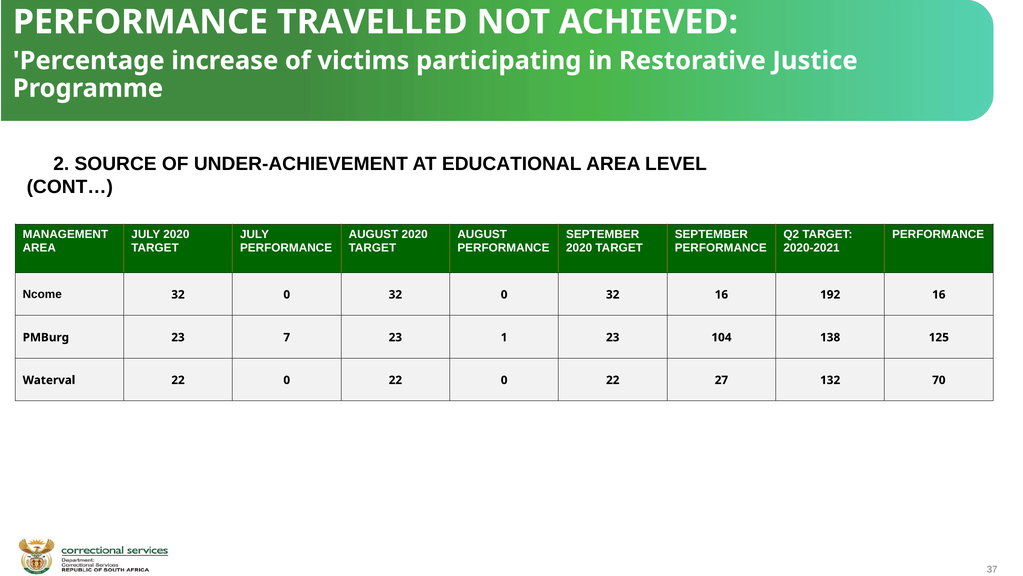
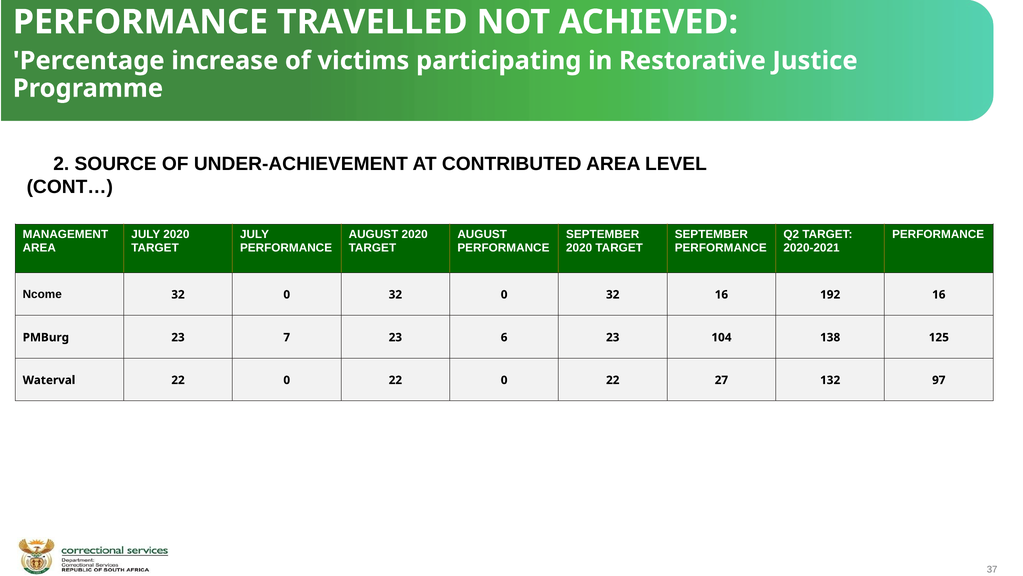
EDUCATIONAL: EDUCATIONAL -> CONTRIBUTED (512, 164)
1: 1 -> 6 (504, 337)
70: 70 -> 97 (939, 380)
